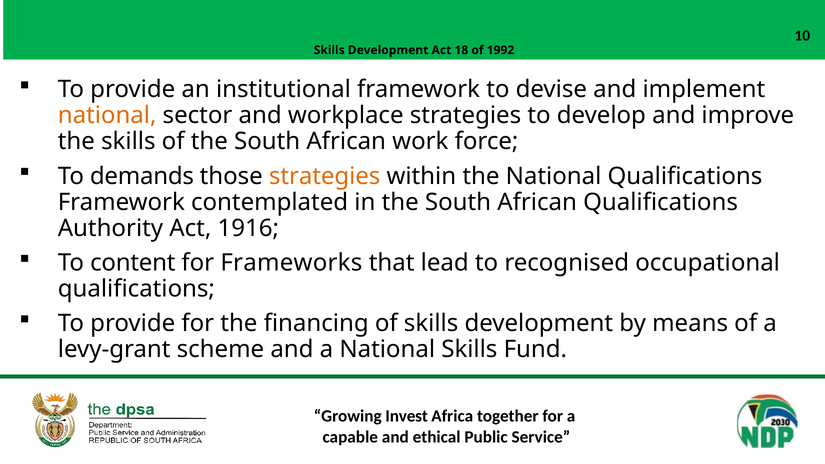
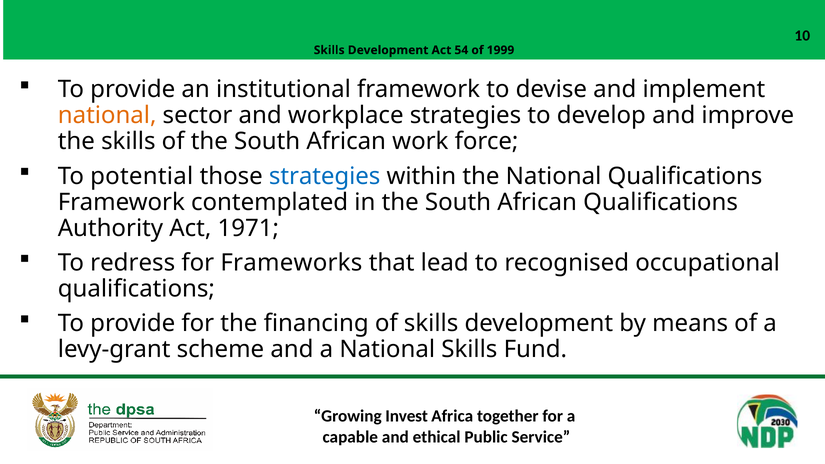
18: 18 -> 54 (461, 50)
1992: 1992 -> 1999 (500, 50)
demands: demands -> potential (142, 176)
strategies colour: orange -> blue (325, 176)
1916: 1916 -> 1971 (248, 228)
content: content -> redress (133, 263)
